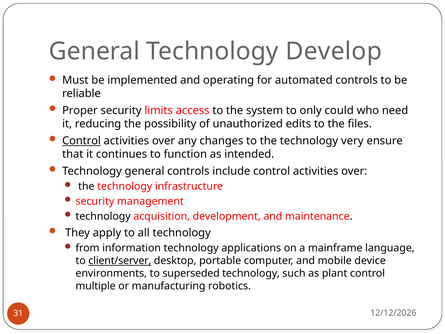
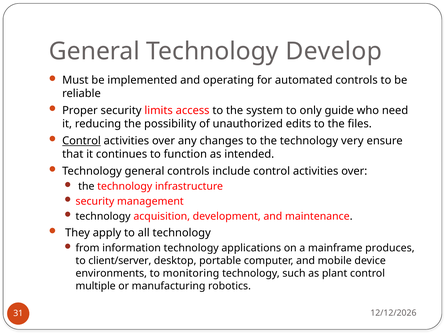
could: could -> guide (339, 110)
language: language -> produces (390, 248)
client/server underline: present -> none (120, 261)
superseded: superseded -> monitoring (191, 273)
